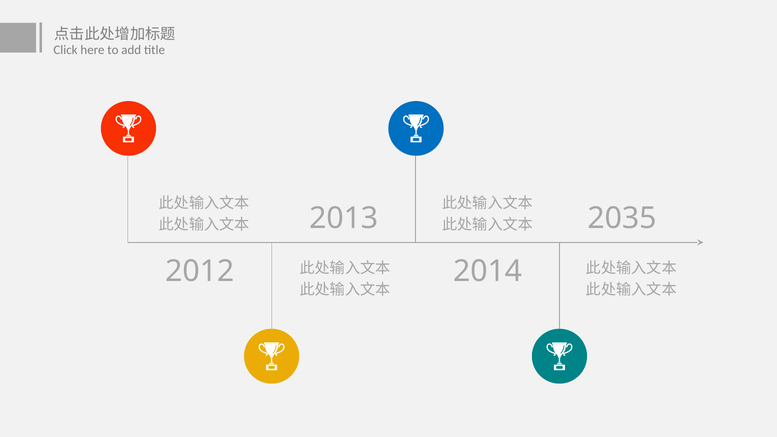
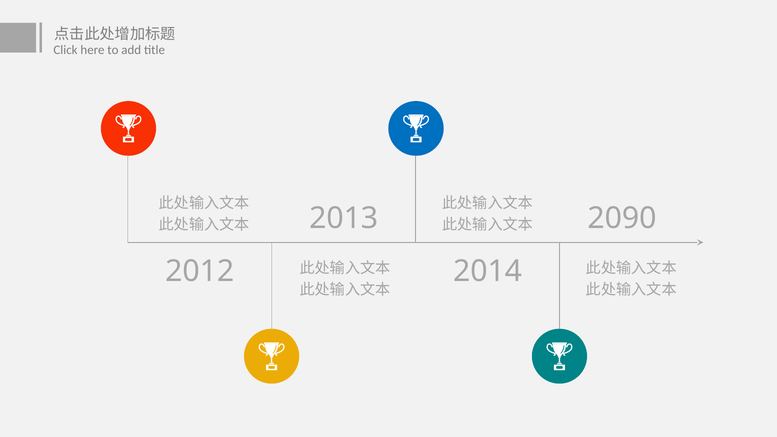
2035: 2035 -> 2090 (622, 219)
